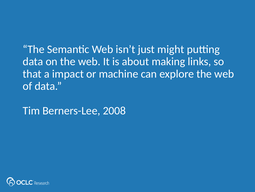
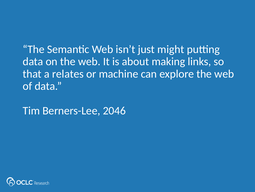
impact: impact -> relates (68, 74)
2008: 2008 -> 2046 (114, 110)
